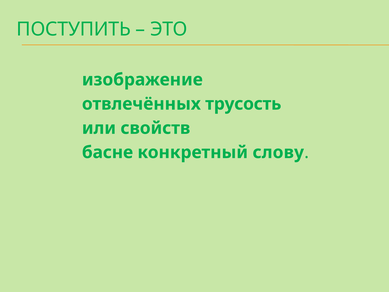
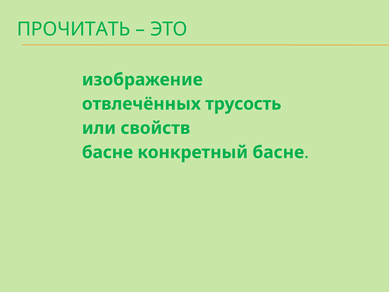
ПОСТУПИТЬ: ПОСТУПИТЬ -> ПРОЧИТАТЬ (74, 29)
конкретный слову: слову -> басне (278, 152)
